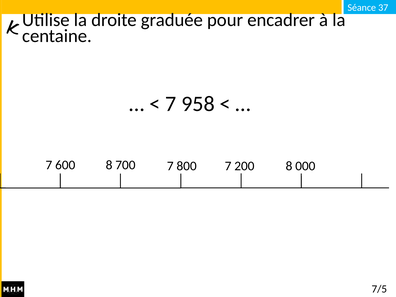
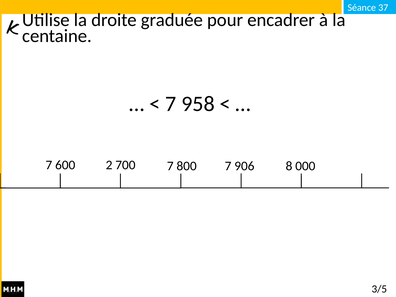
600 8: 8 -> 2 (109, 165)
200: 200 -> 906 (244, 166)
7/5: 7/5 -> 3/5 (379, 289)
